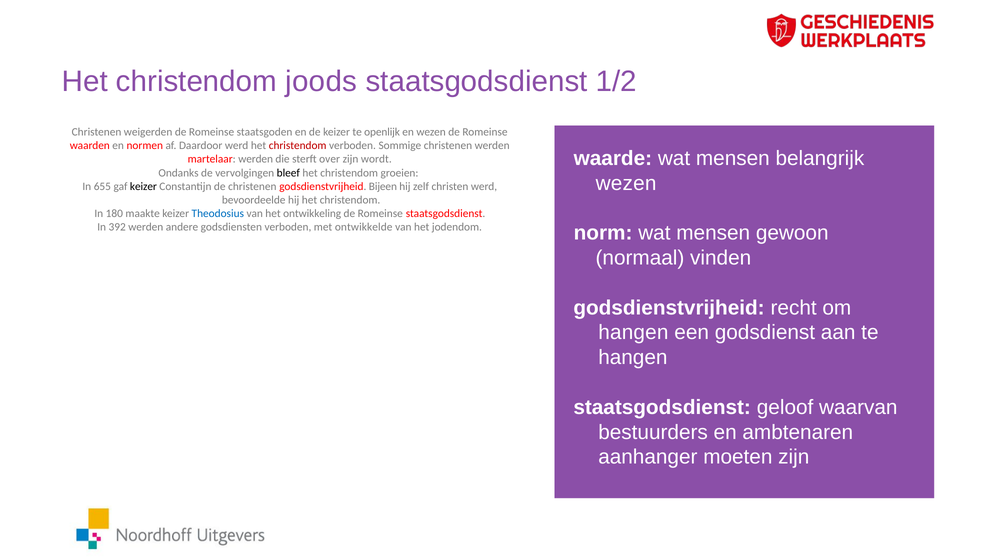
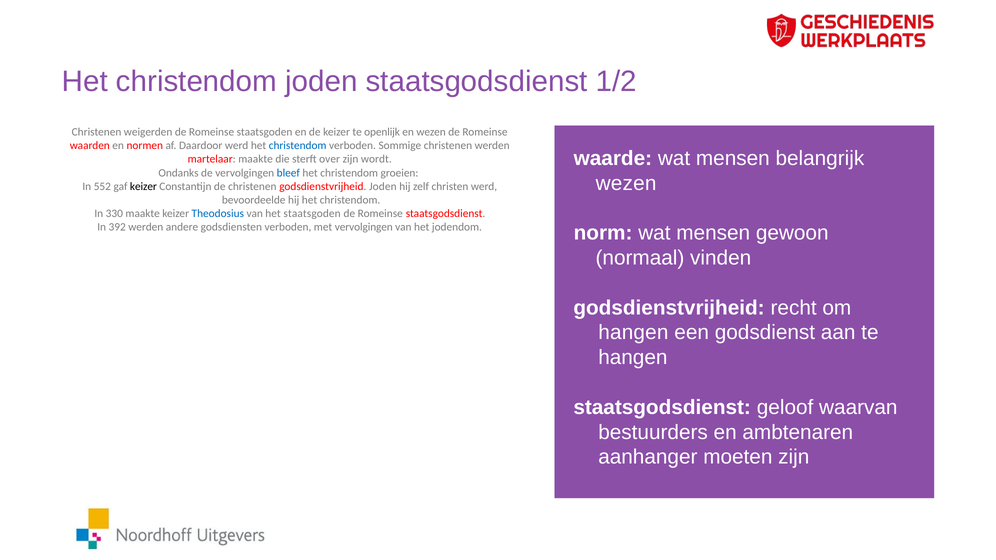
christendom joods: joods -> joden (321, 82)
christendom colour: red -> blue (298, 146)
martelaar werden: werden -> maakte (256, 159)
bleef colour: black -> blue (288, 173)
655: 655 -> 552 (102, 186)
godsdienstvrijheid Bijeen: Bijeen -> Joden (383, 186)
180: 180 -> 330 (114, 214)
het ontwikkeling: ontwikkeling -> staatsgoden (312, 214)
met ontwikkelde: ontwikkelde -> vervolgingen (364, 227)
